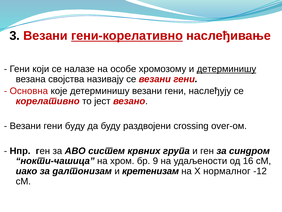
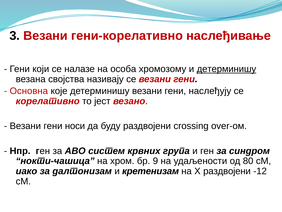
гени-корелативно underline: present -> none (127, 36)
особе: особе -> особа (123, 69)
гени буду: буду -> носи (75, 126)
16: 16 -> 80 (248, 161)
X нормалног: нормалног -> раздвојени (227, 171)
